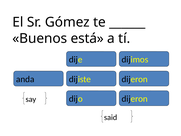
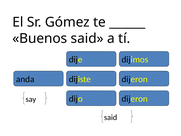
Buenos está: está -> said (87, 38)
